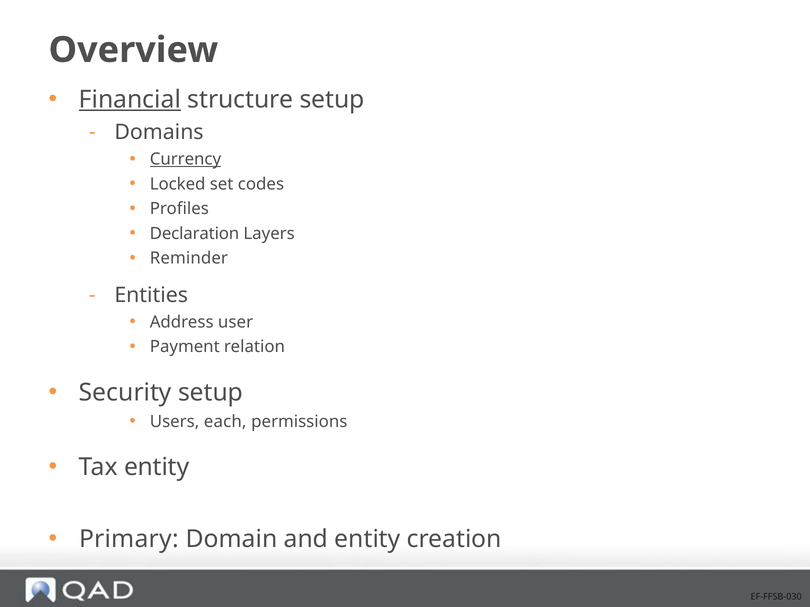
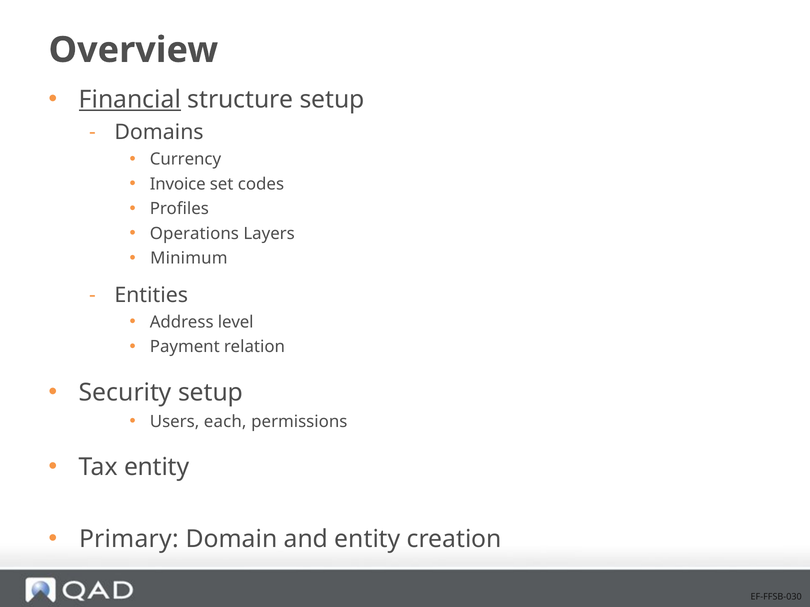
Currency underline: present -> none (185, 160)
Locked: Locked -> Invoice (178, 184)
Declaration: Declaration -> Operations (194, 234)
Reminder: Reminder -> Minimum (189, 259)
user: user -> level (236, 322)
